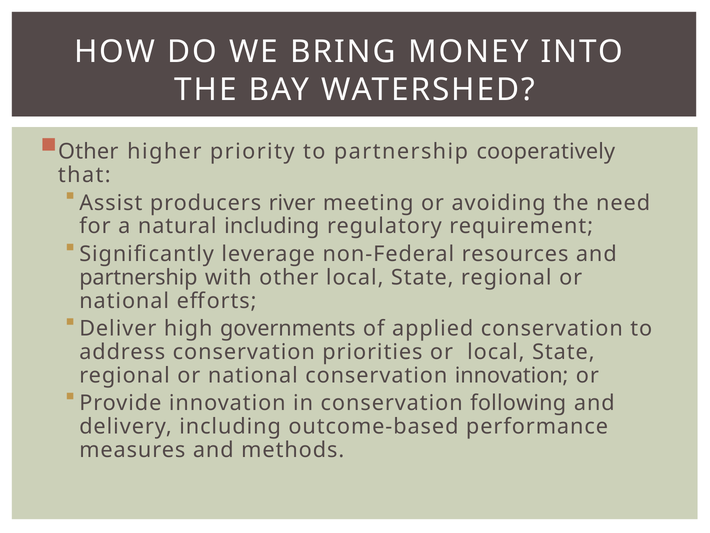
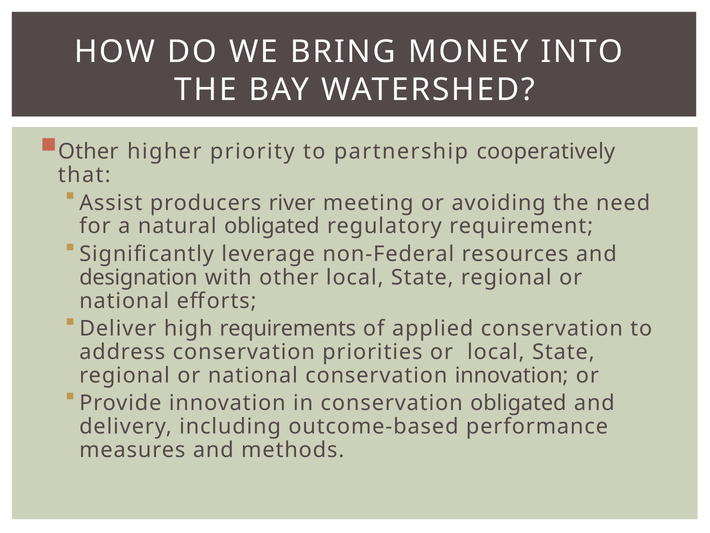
natural including: including -> obligated (272, 226)
partnership: partnership -> designation (138, 277)
governments: governments -> requirements (288, 328)
conservation following: following -> obligated (518, 403)
